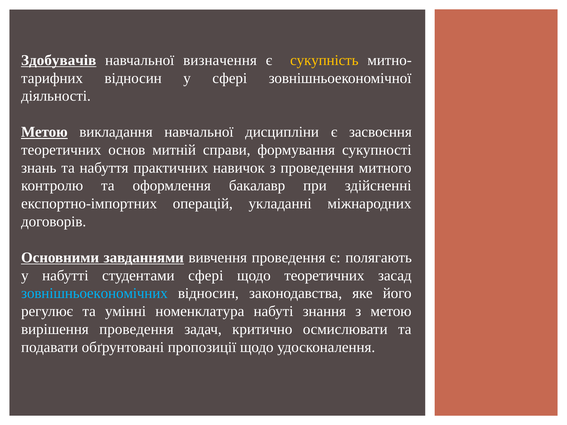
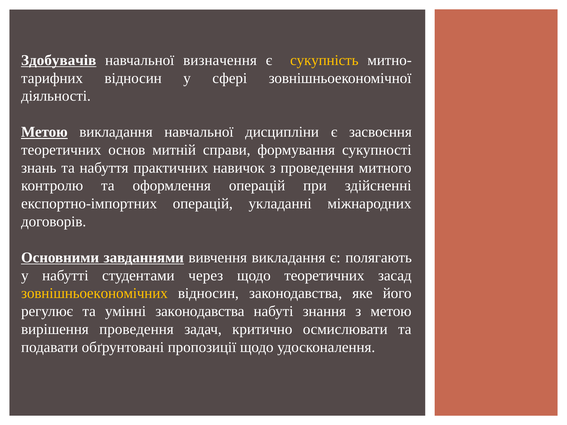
оформлення бакалавр: бакалавр -> операцій (257, 186)
вивчення проведення: проведення -> викладання (289, 258)
студентами сфері: сфері -> через (206, 276)
зовнішньоекономічних colour: light blue -> yellow (94, 294)
умінні номенклатура: номенклатура -> законодавства (200, 311)
